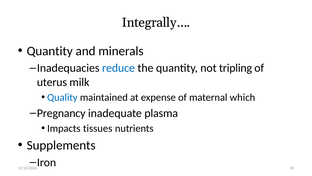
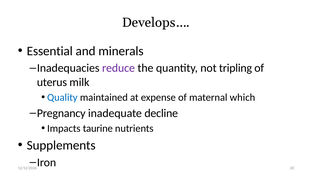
Integrally…: Integrally… -> Develops… (156, 23)
Quantity: Quantity -> Essential (50, 51)
reduce colour: blue -> purple (118, 68)
plasma: plasma -> decline (161, 113)
tissues: tissues -> taurine (98, 128)
